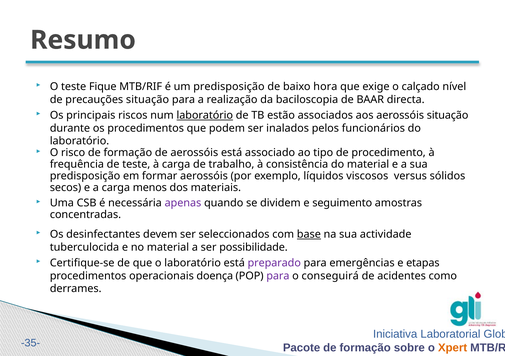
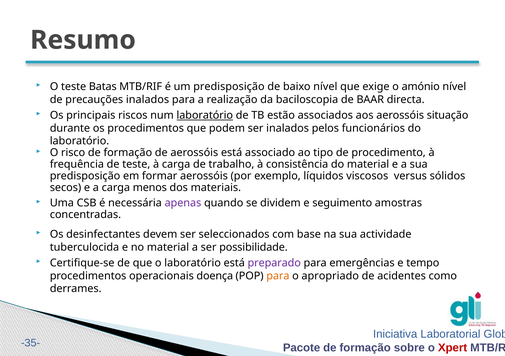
Fique: Fique -> Batas (103, 87)
baixo hora: hora -> nível (325, 87)
calçado: calçado -> amónio (421, 87)
precauções situação: situação -> inalados (148, 100)
base underline: present -> none (309, 235)
etapas: etapas -> tempo (423, 263)
para colour: purple -> orange (278, 276)
conseguirá: conseguirá -> apropriado (330, 276)
Xpert colour: orange -> red (453, 348)
